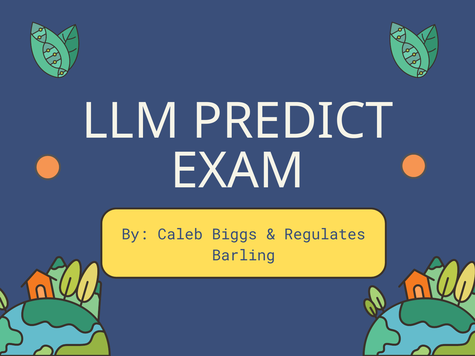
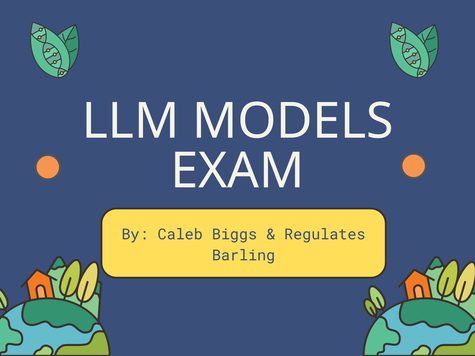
PREDICT: PREDICT -> MODELS (293, 121)
